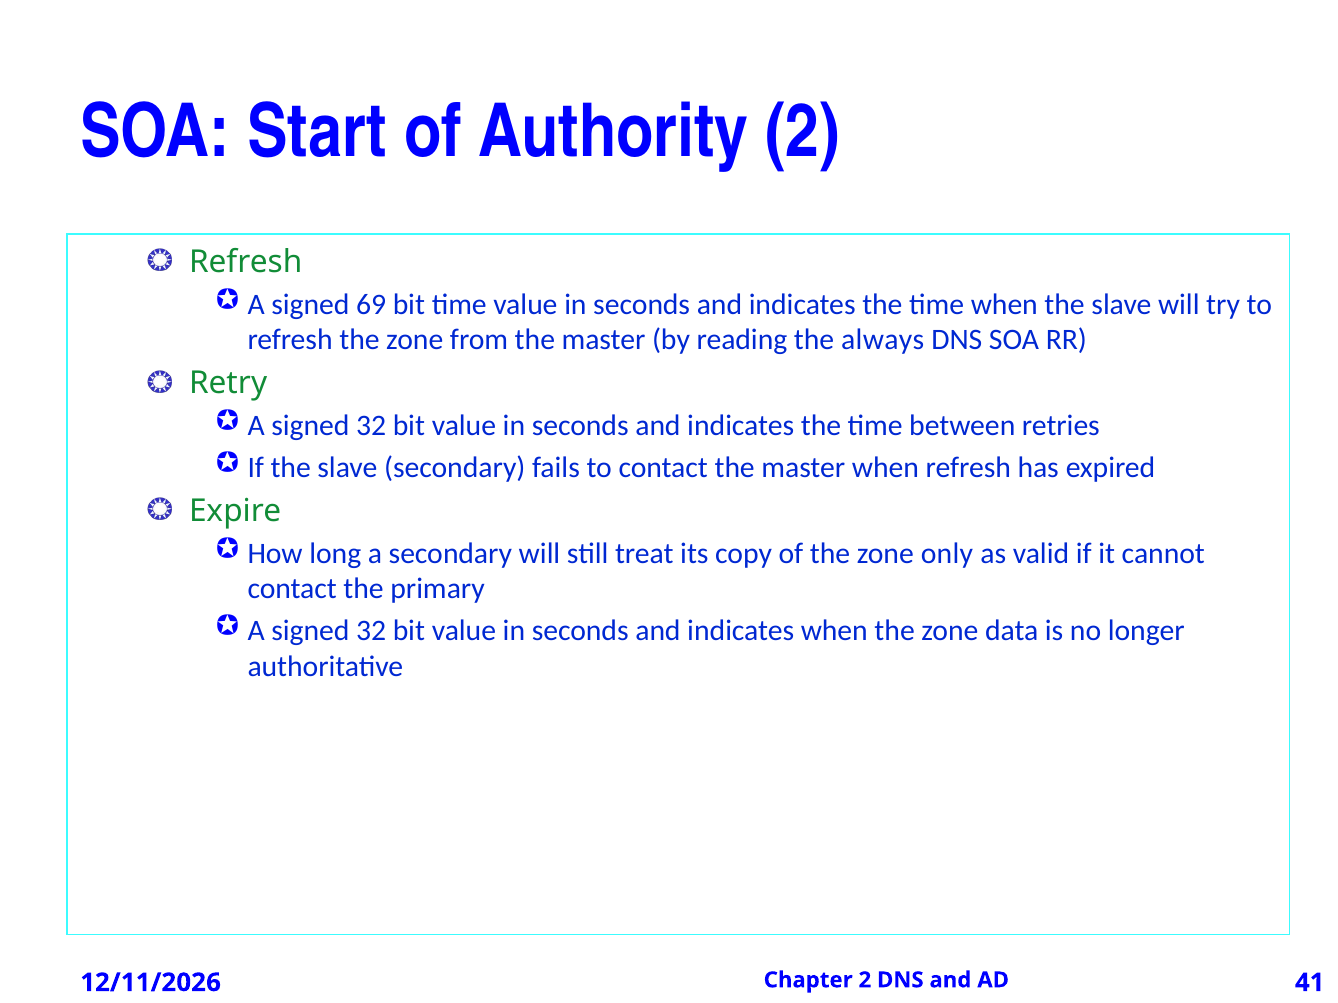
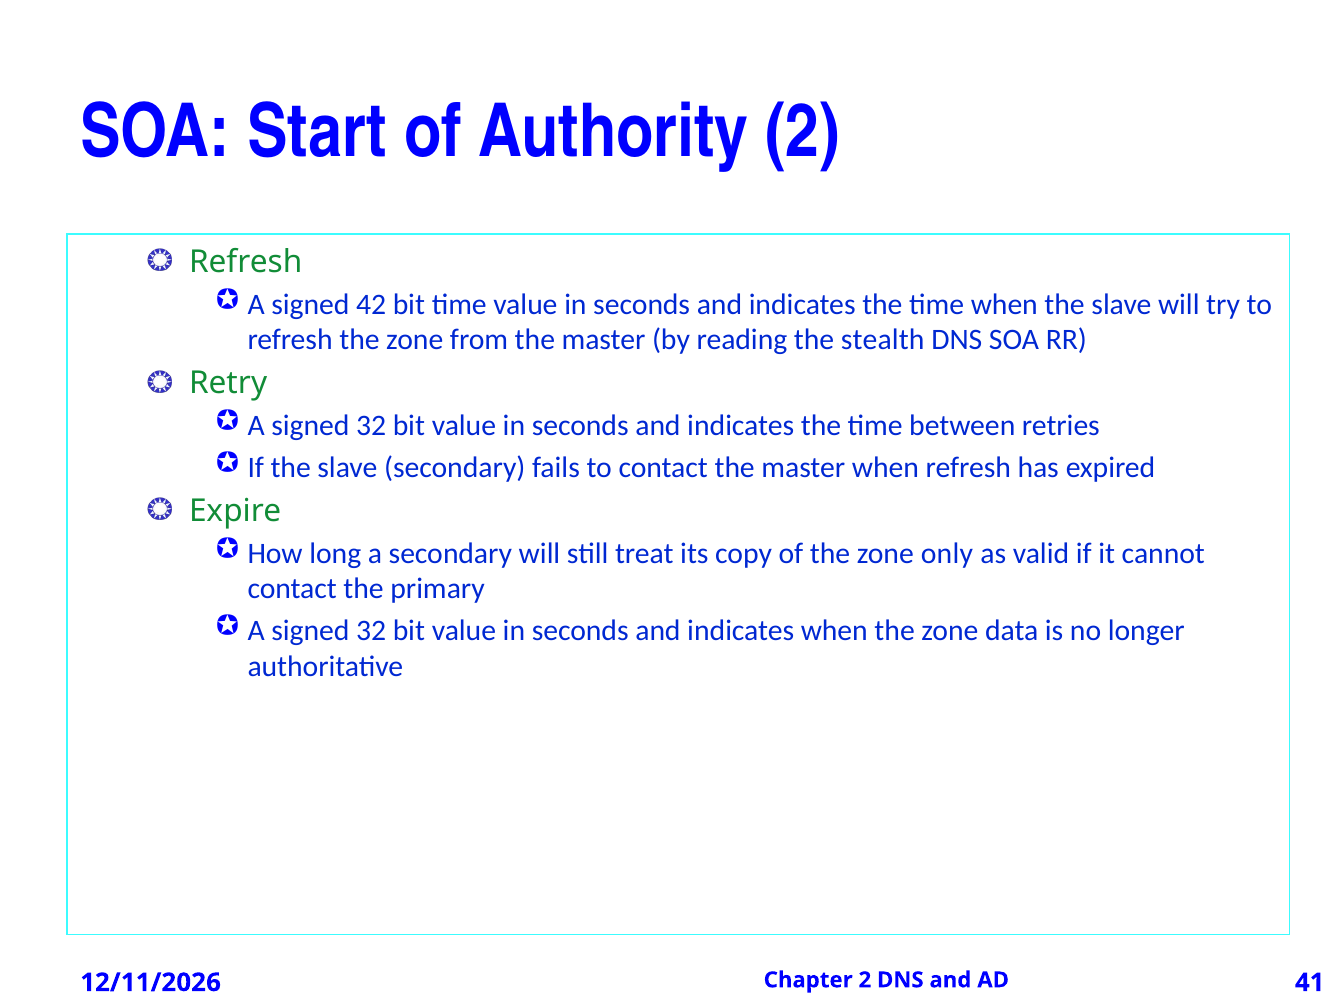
69: 69 -> 42 (371, 305)
always: always -> stealth (883, 340)
